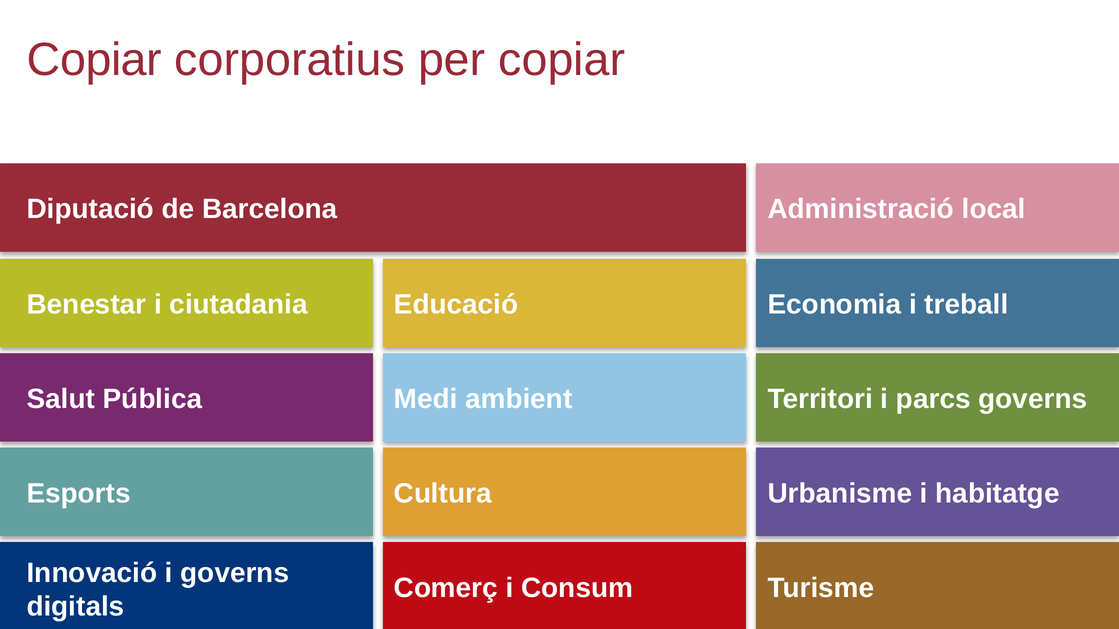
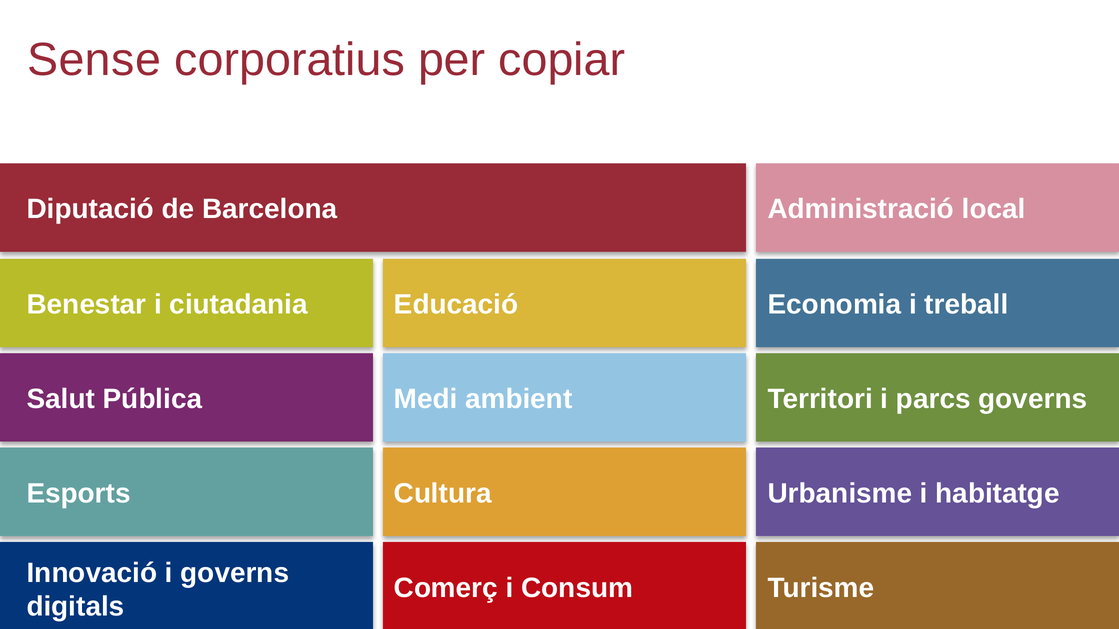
Copiar: Copiar -> Sense (94, 60)
